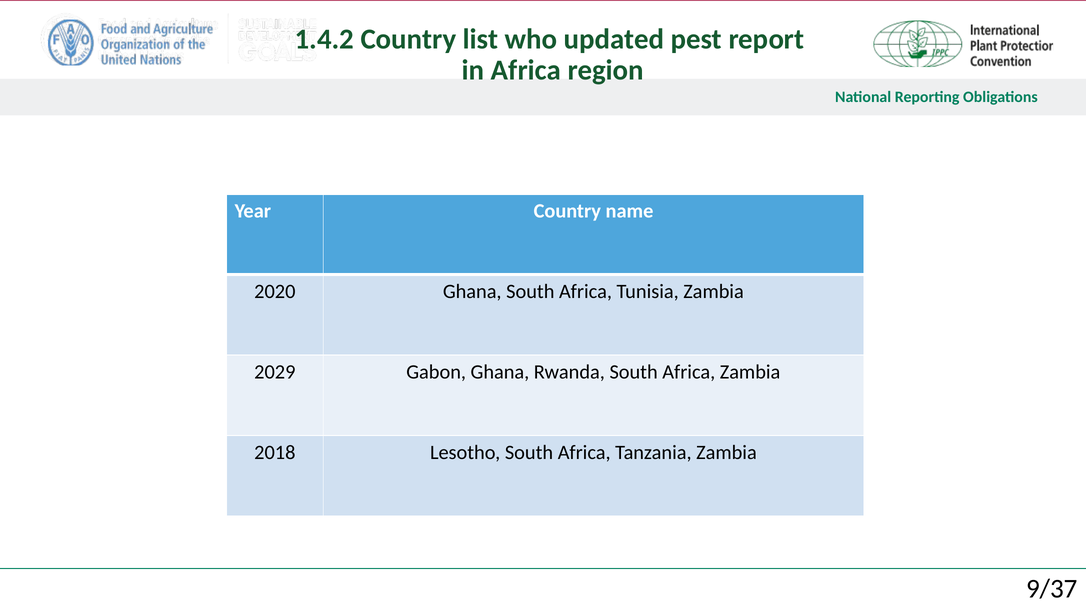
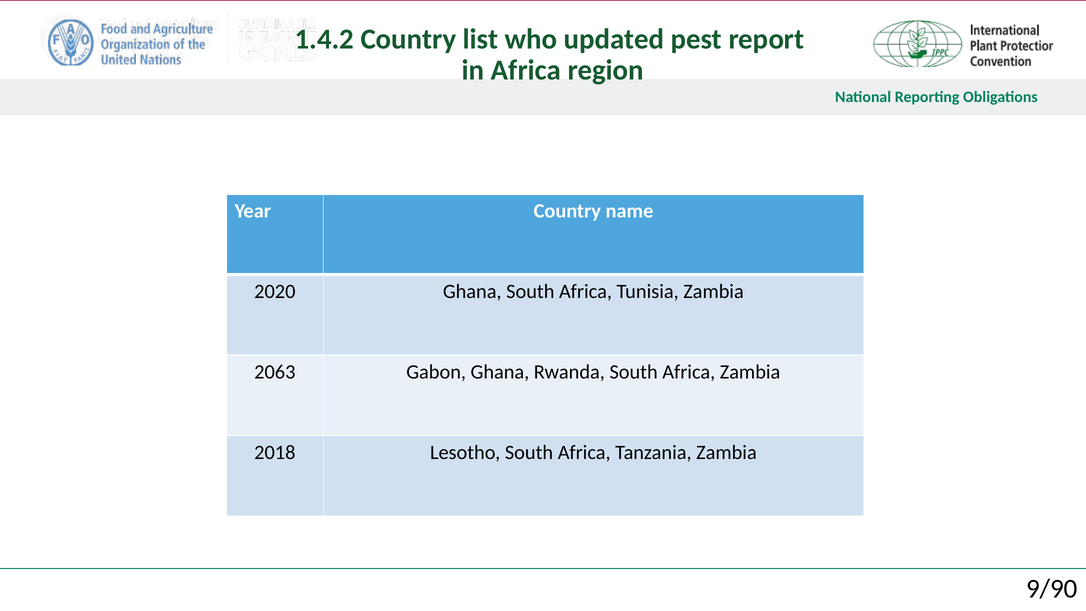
2029: 2029 -> 2063 (275, 372)
9/37: 9/37 -> 9/90 (1052, 589)
